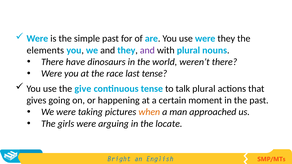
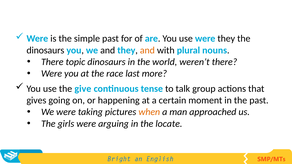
elements: elements -> dinosaurs (45, 50)
and colour: purple -> orange (147, 50)
have: have -> topic (75, 62)
last tense: tense -> more (154, 74)
talk plural: plural -> group (204, 89)
